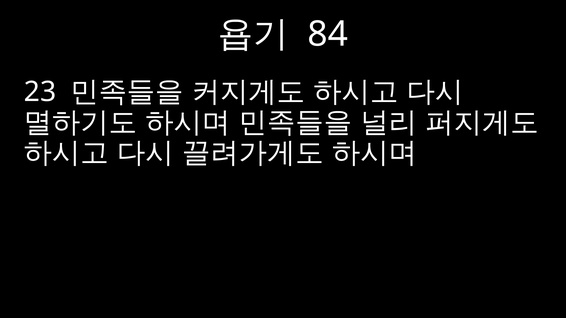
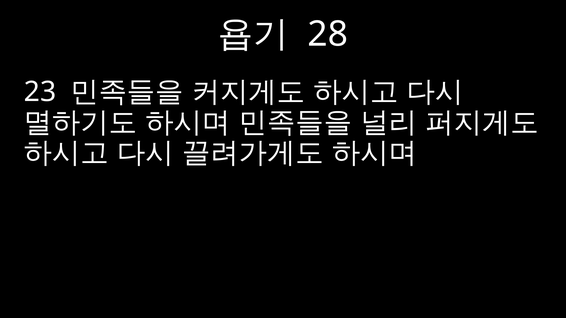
84: 84 -> 28 (328, 34)
